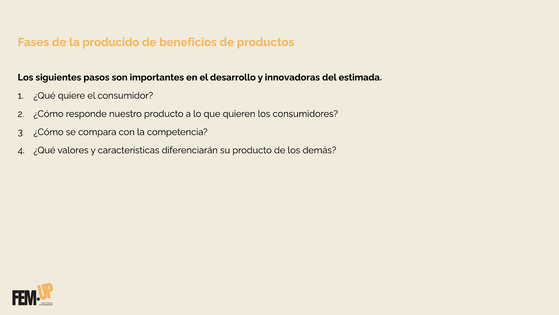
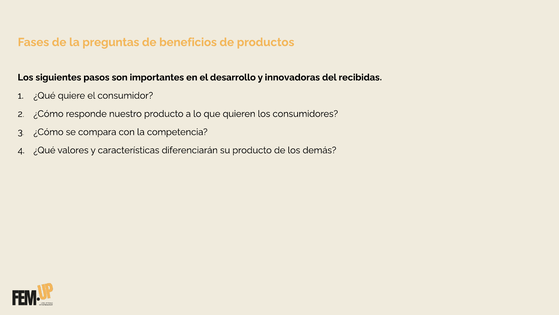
producido: producido -> preguntas (111, 42)
estimada: estimada -> recibidas (360, 77)
